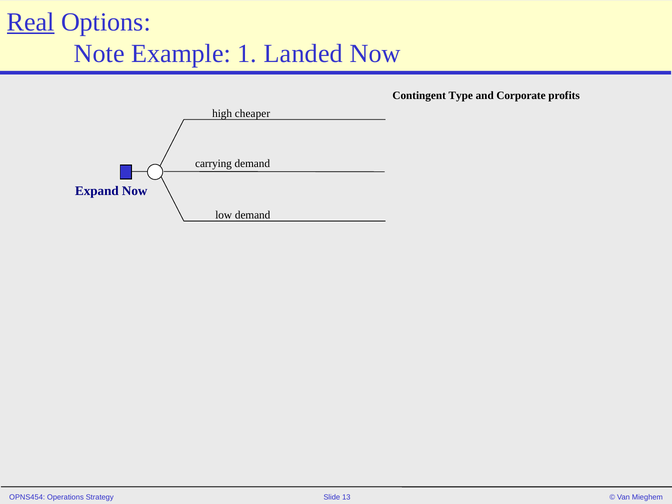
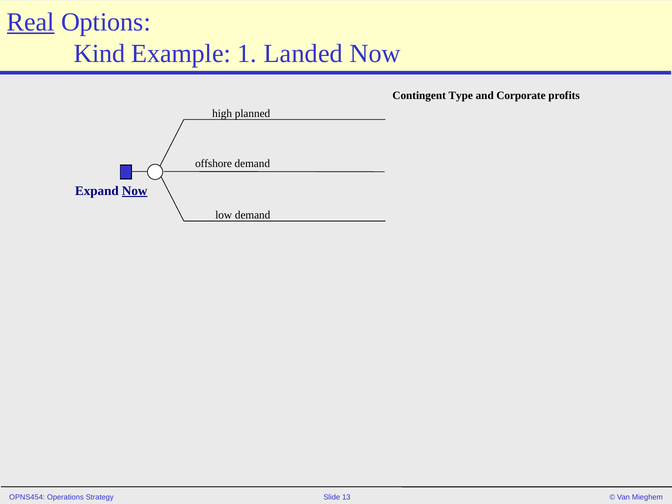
Note: Note -> Kind (99, 54)
cheaper: cheaper -> planned (252, 113)
carrying: carrying -> offshore (214, 163)
Now underline: none -> present (135, 191)
